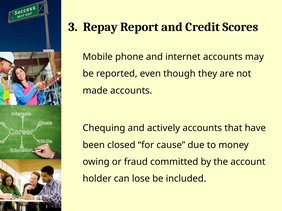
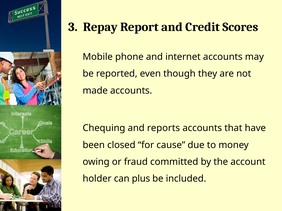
actively: actively -> reports (163, 128)
lose: lose -> plus (141, 179)
